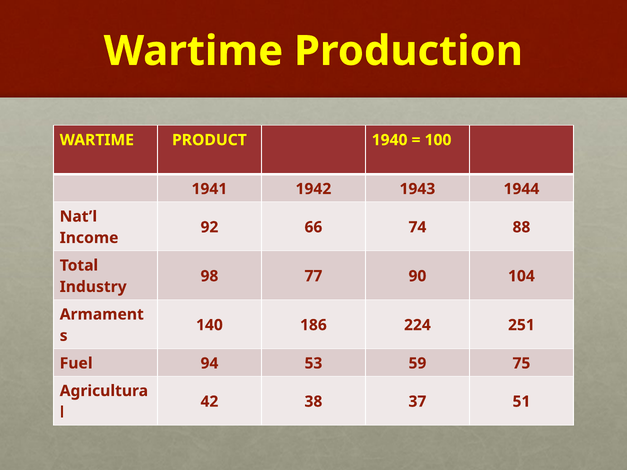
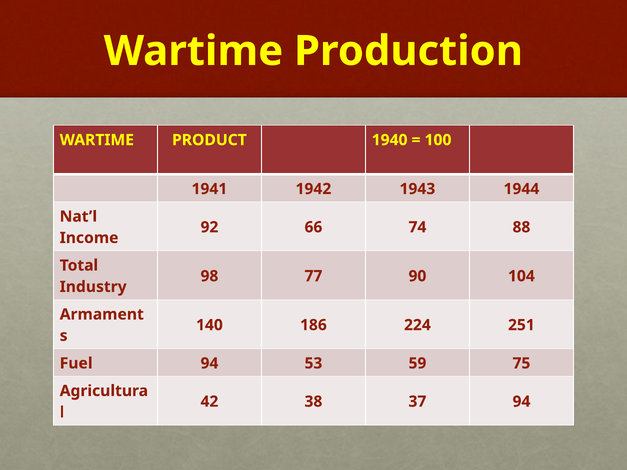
37 51: 51 -> 94 (521, 402)
